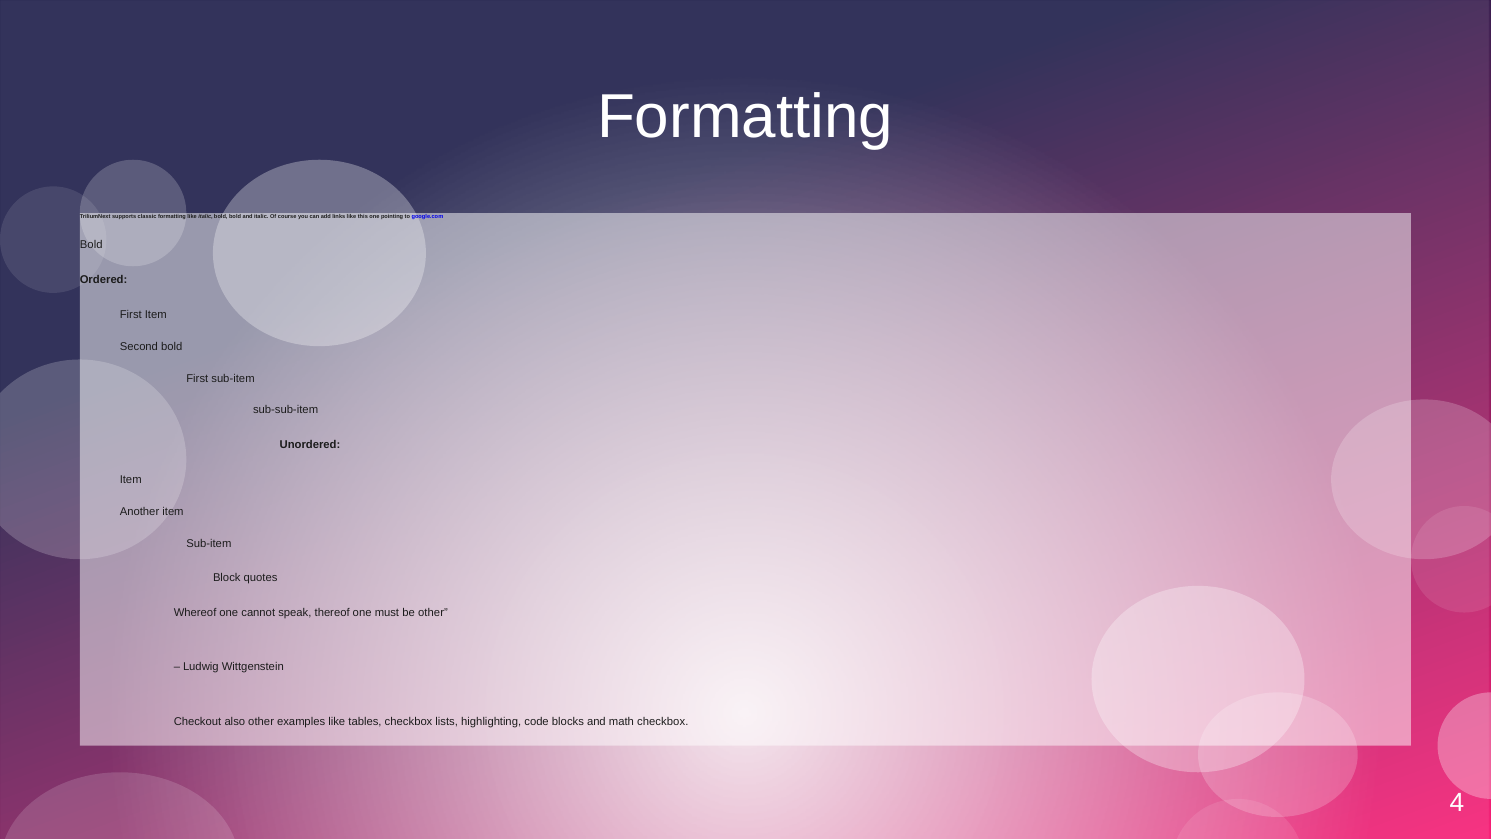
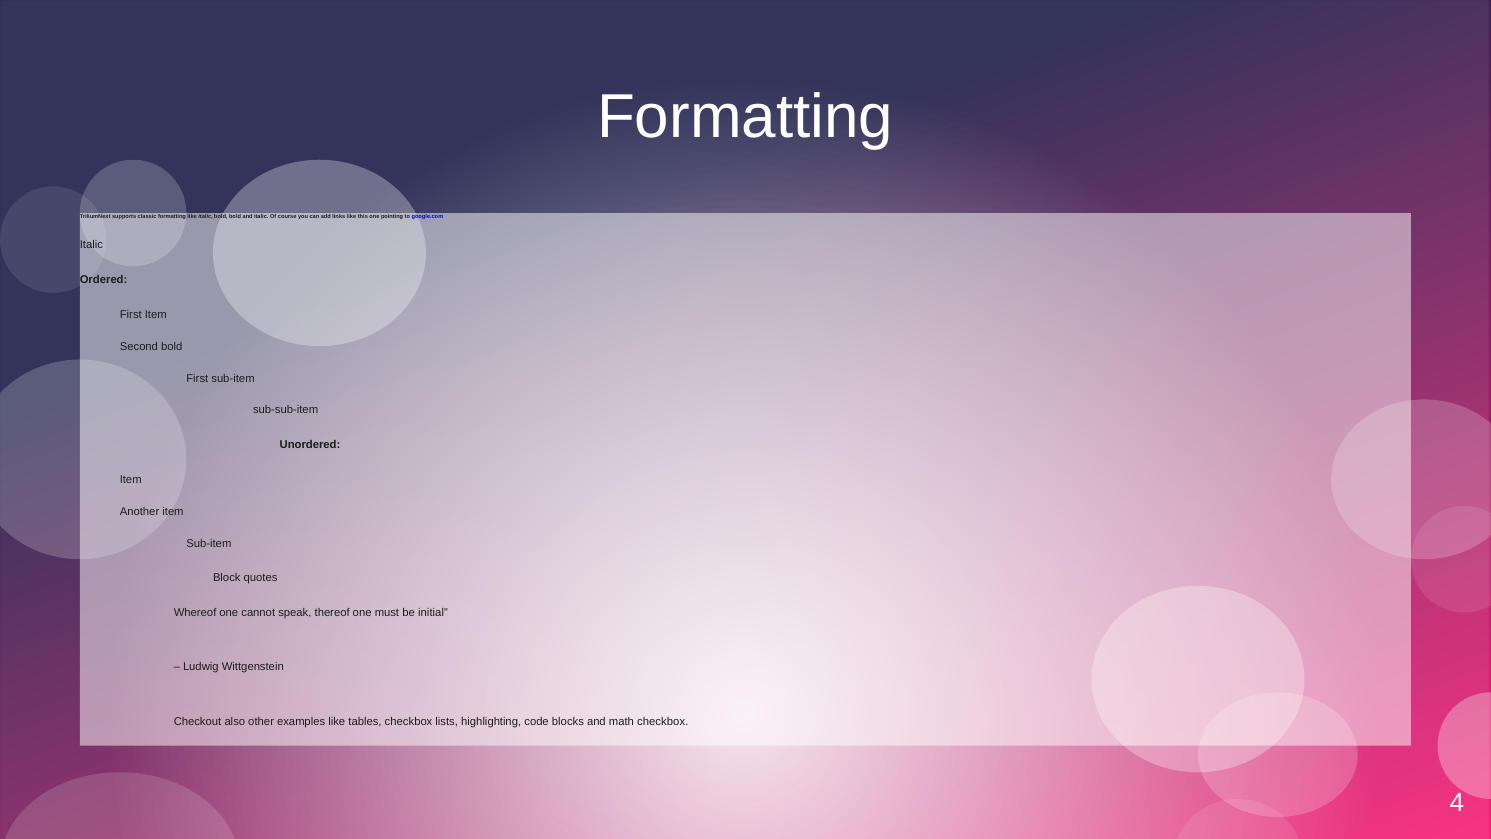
Bold: Bold -> Italic (91, 245)
be other: other -> initial (433, 612)
